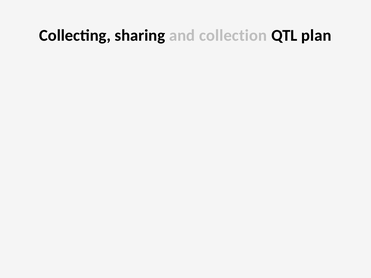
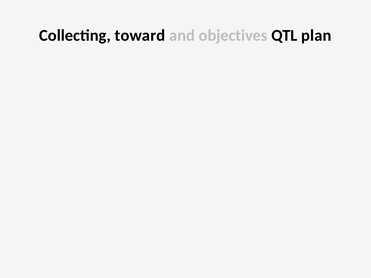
sharing: sharing -> toward (140, 35)
collection: collection -> objectives (233, 35)
